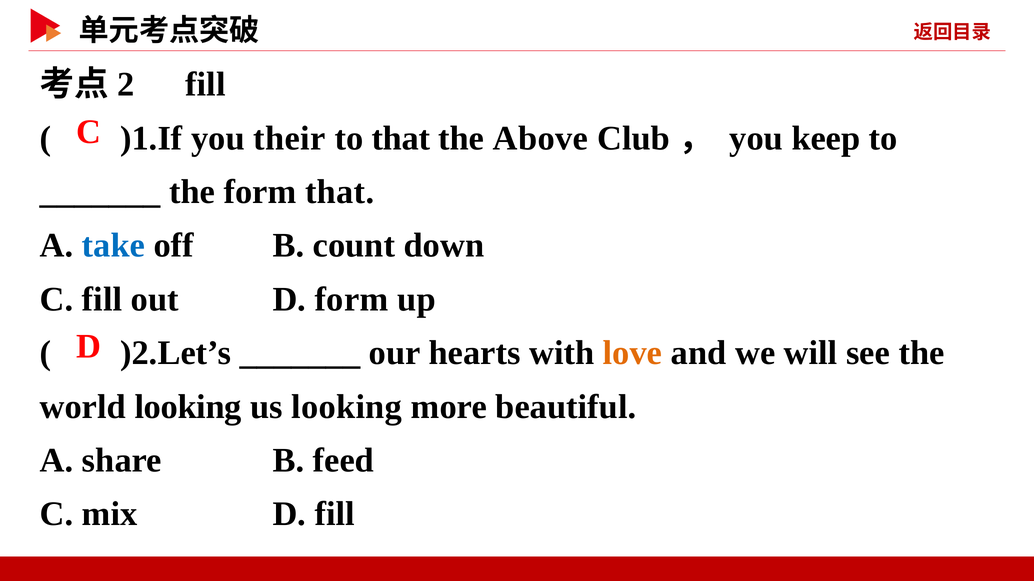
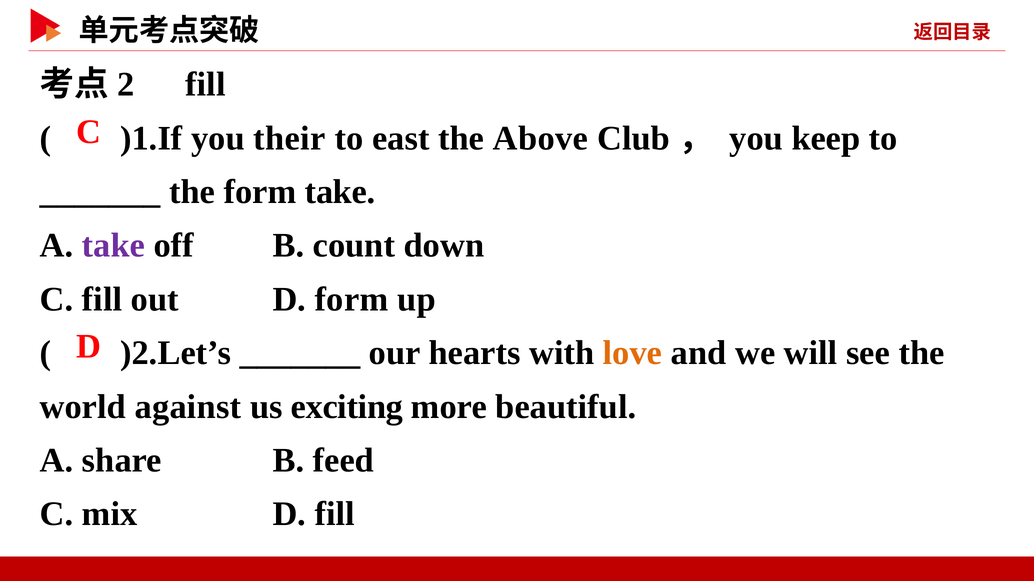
to that: that -> east (401, 138)
form that: that -> take (340, 192)
take colour: blue -> purple (114, 246)
world looking: looking -> against (188, 407)
us looking: looking -> exciting (347, 407)
